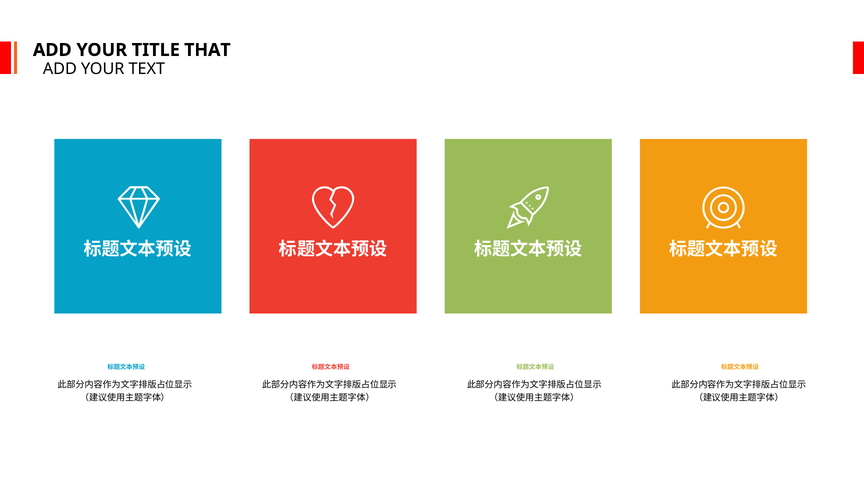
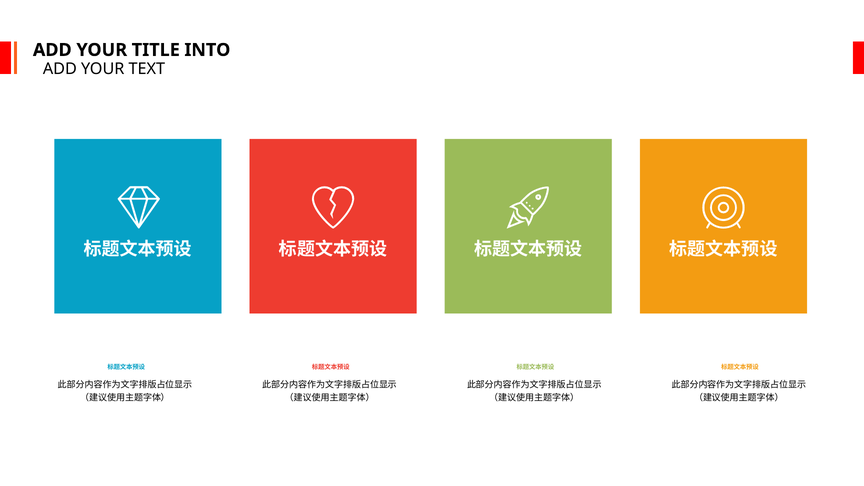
THAT: THAT -> INTO (207, 50)
